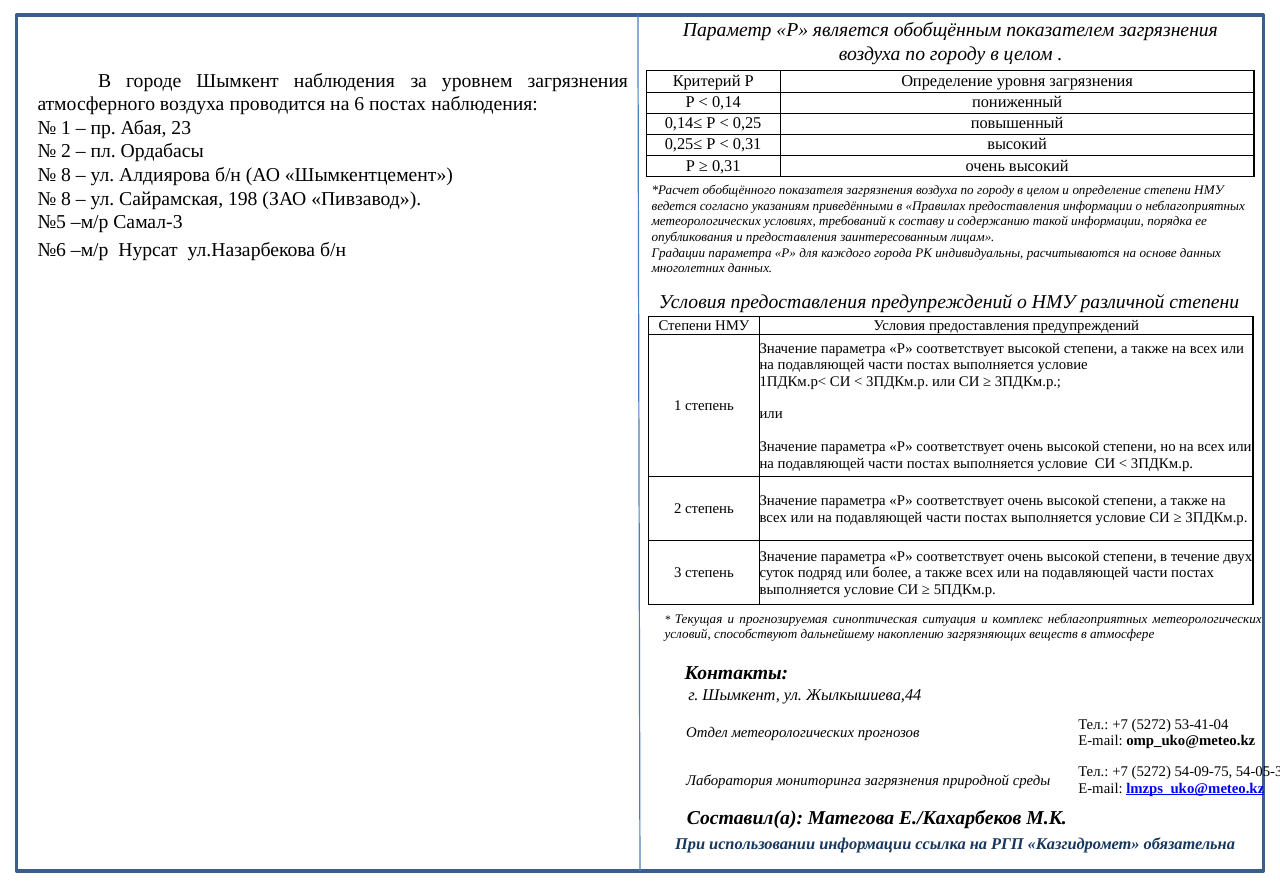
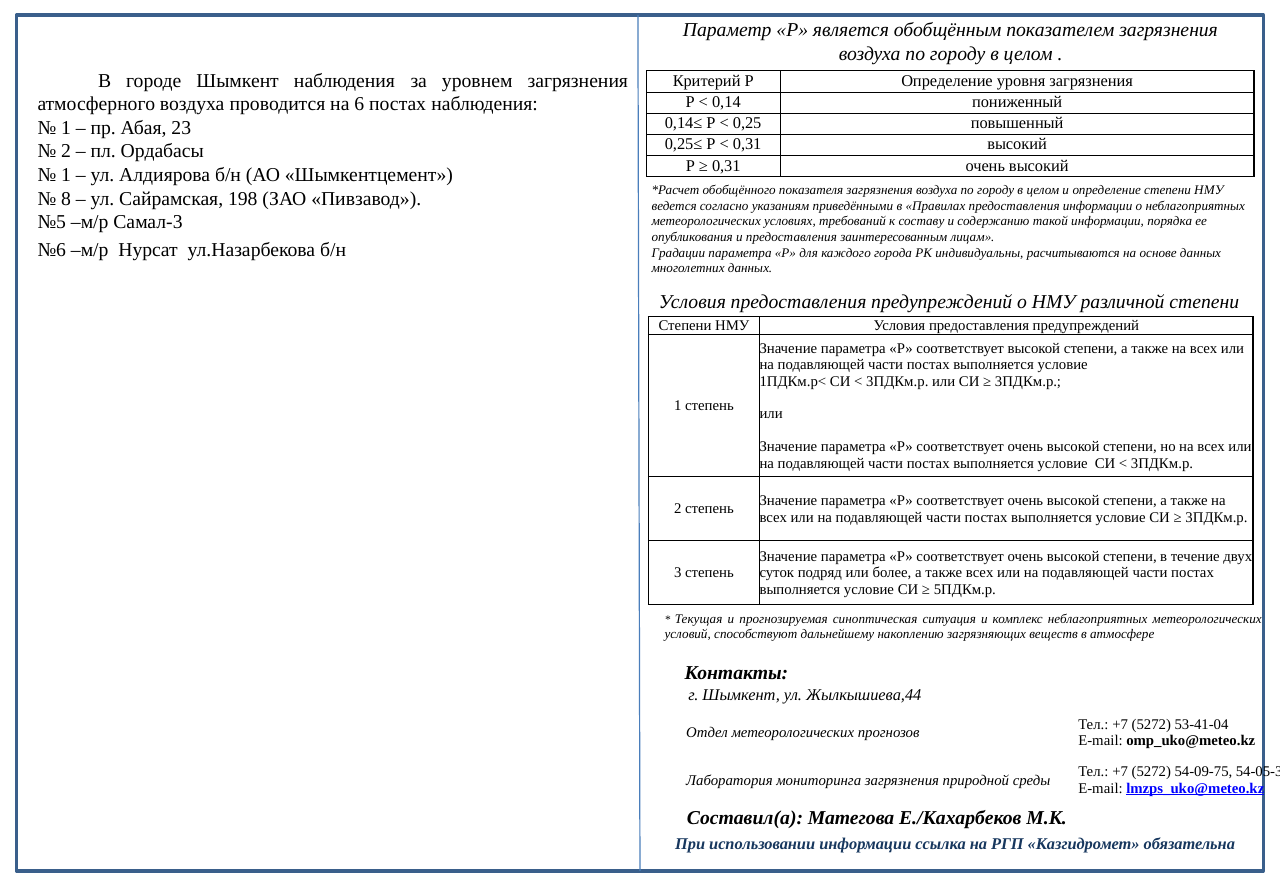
8: 8 -> 1 (66, 175)
